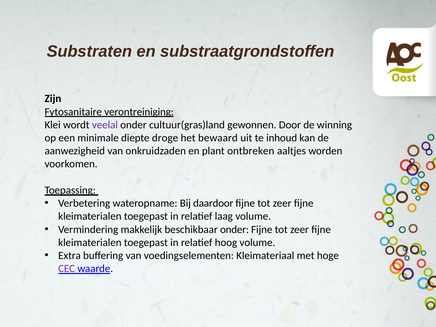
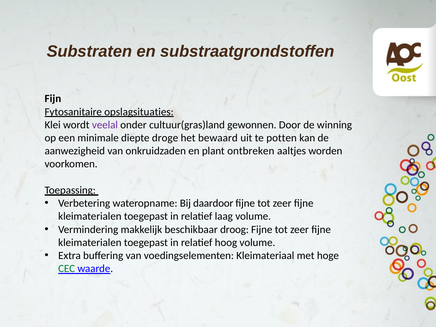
Zijn: Zijn -> Fijn (53, 99)
verontreiniging: verontreiniging -> opslagsituaties (139, 112)
inhoud: inhoud -> potten (282, 138)
beschikbaar onder: onder -> droog (234, 229)
CEC colour: purple -> green (67, 269)
